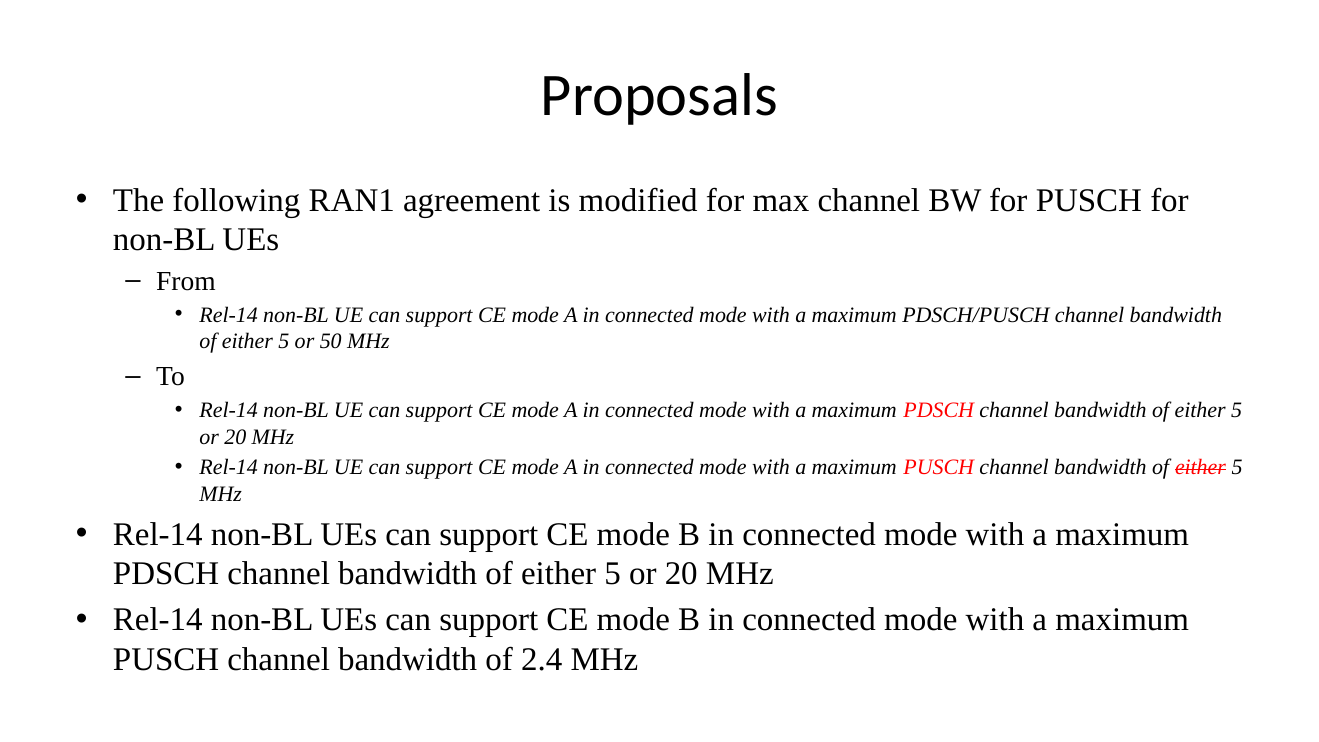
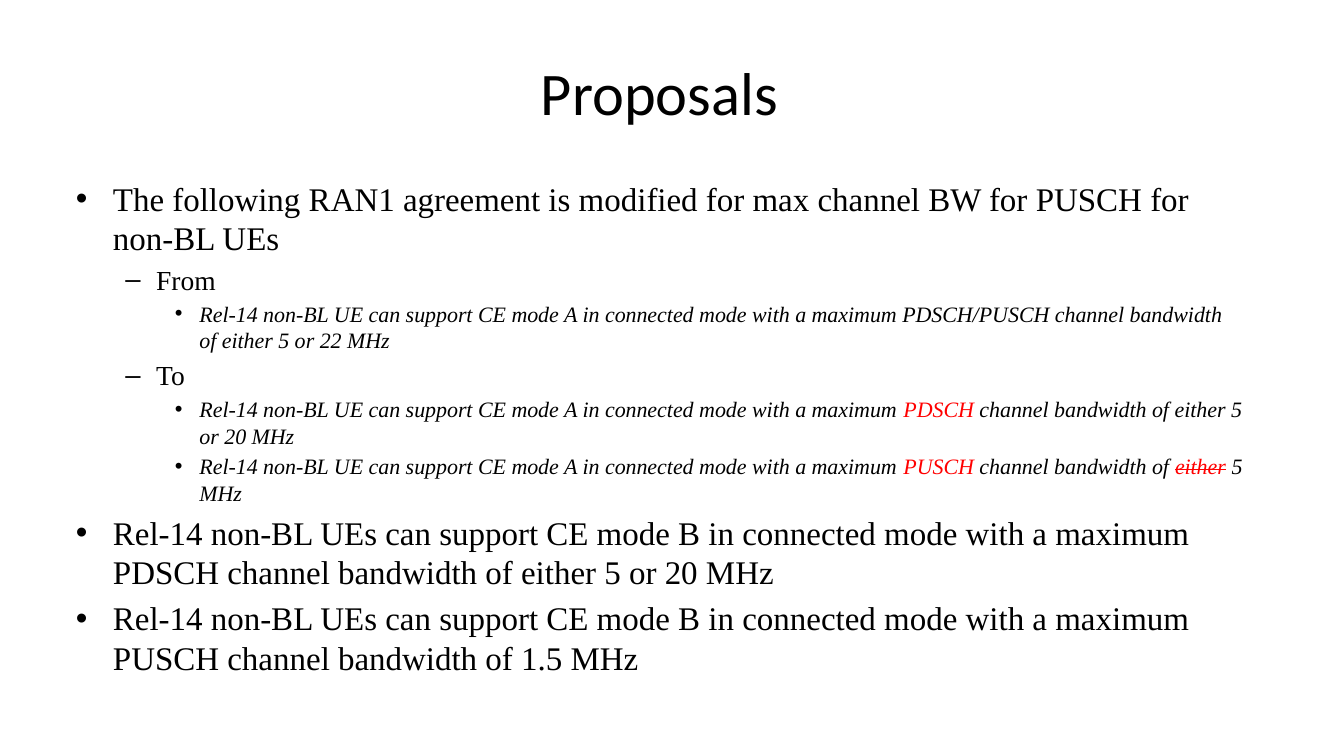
50: 50 -> 22 (331, 341)
2.4: 2.4 -> 1.5 (542, 660)
